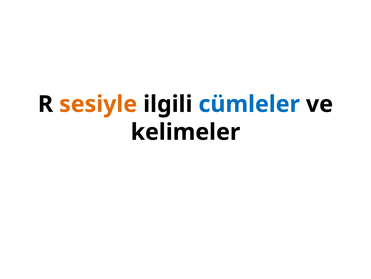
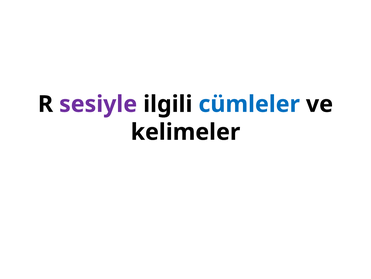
sesiyle colour: orange -> purple (98, 104)
